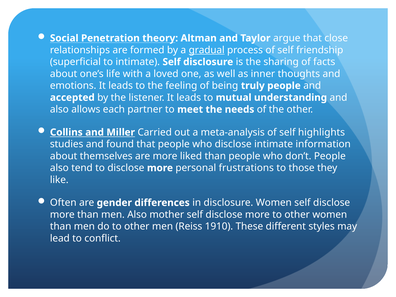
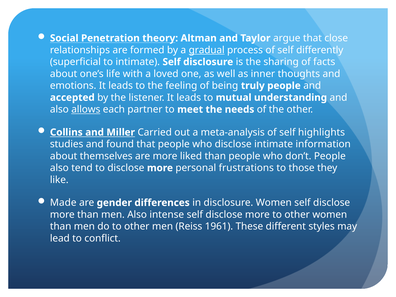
friendship: friendship -> differently (320, 50)
allows underline: none -> present (86, 109)
Often: Often -> Made (63, 203)
mother: mother -> intense (167, 215)
1910: 1910 -> 1961 (219, 226)
